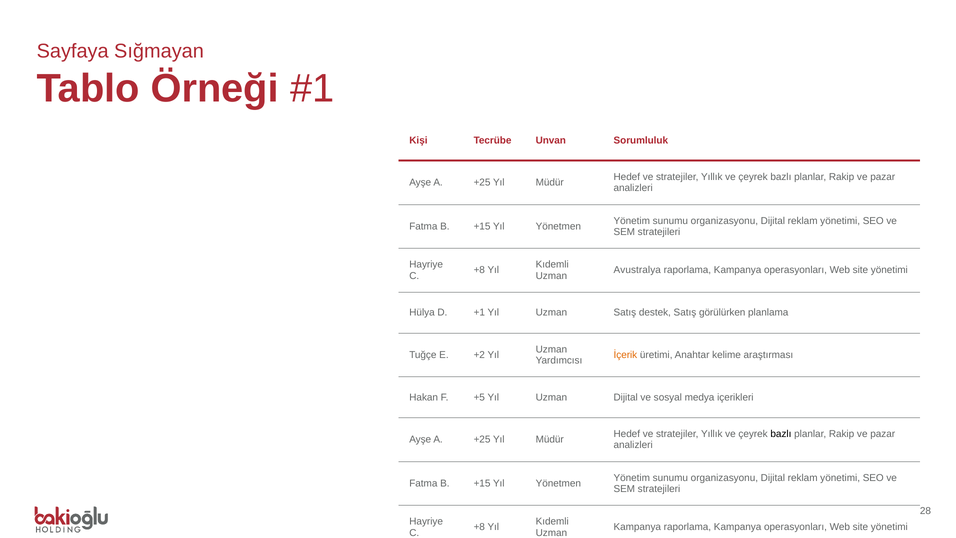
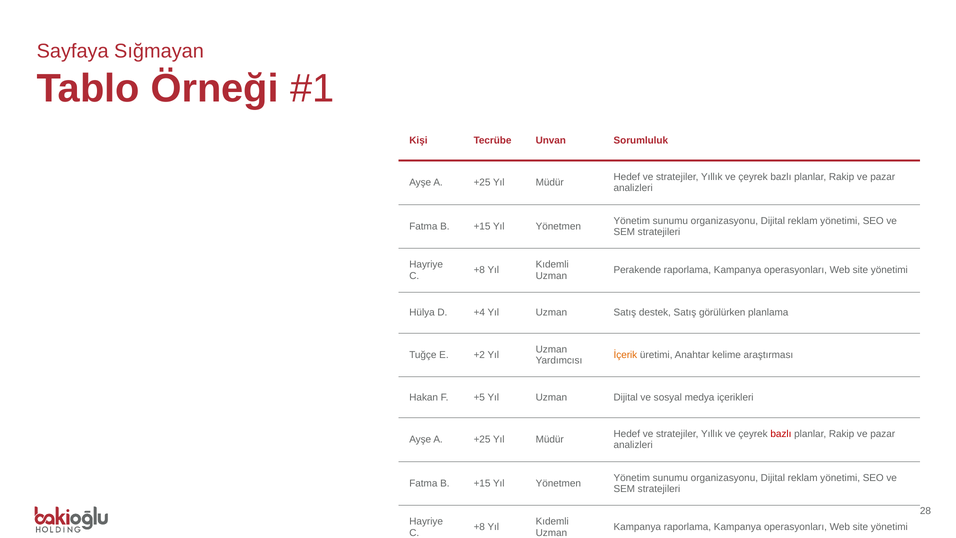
Avustralya: Avustralya -> Perakende (637, 270)
+1: +1 -> +4 (479, 312)
bazlı colour: black -> red (781, 434)
